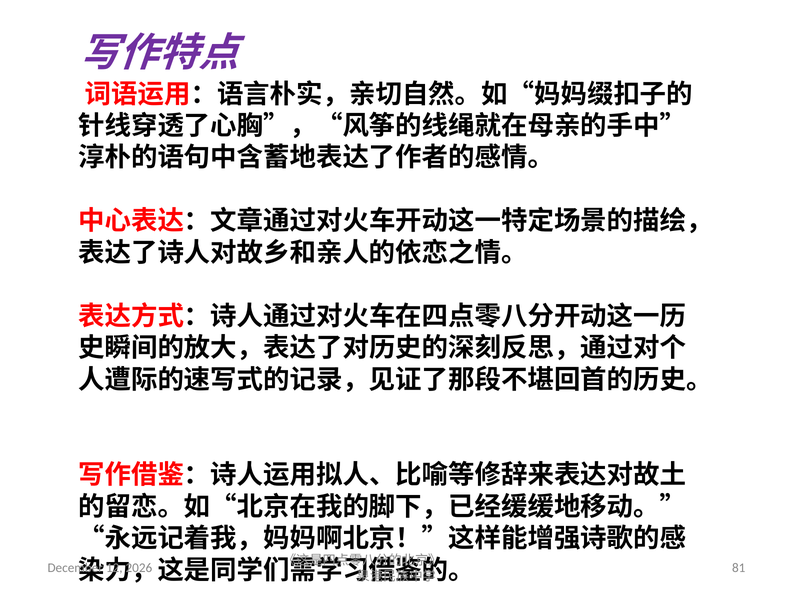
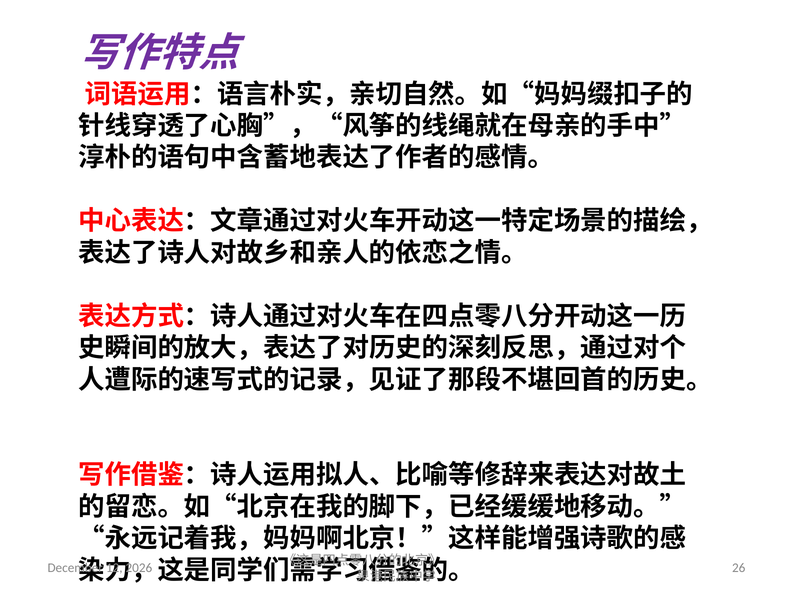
81: 81 -> 26 (739, 568)
